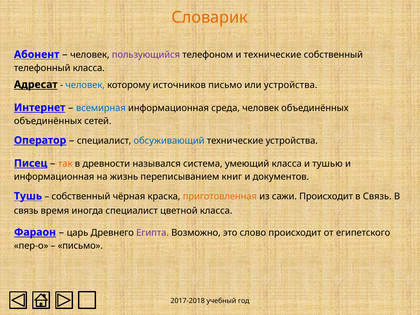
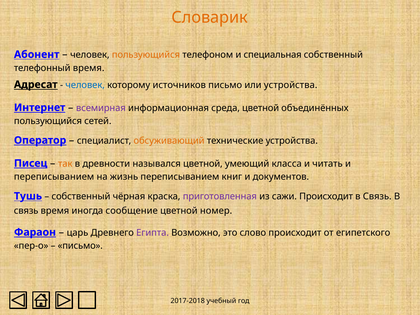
пользующийся colour: purple -> orange (146, 55)
и технические: технические -> специальная (273, 55)
телефонный класса: класса -> время (89, 68)
всемирная colour: blue -> purple (101, 108)
среда человек: человек -> цветной (261, 108)
объединённых: объединённых -> пользующийся (48, 121)
обсуживающий colour: blue -> orange (169, 141)
назывался система: система -> цветной (203, 164)
тушью: тушью -> читать (327, 164)
информационная: информационная -> переписыванием (54, 177)
приготовленная colour: orange -> purple (220, 197)
иногда специалист: специалист -> сообщение (132, 211)
цветной класса: класса -> номер (216, 211)
